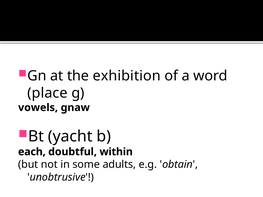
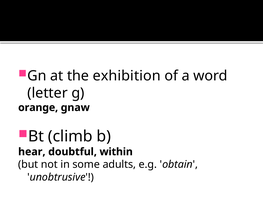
place: place -> letter (48, 93)
vowels: vowels -> orange (38, 108)
yacht: yacht -> climb (70, 137)
each: each -> hear (32, 152)
